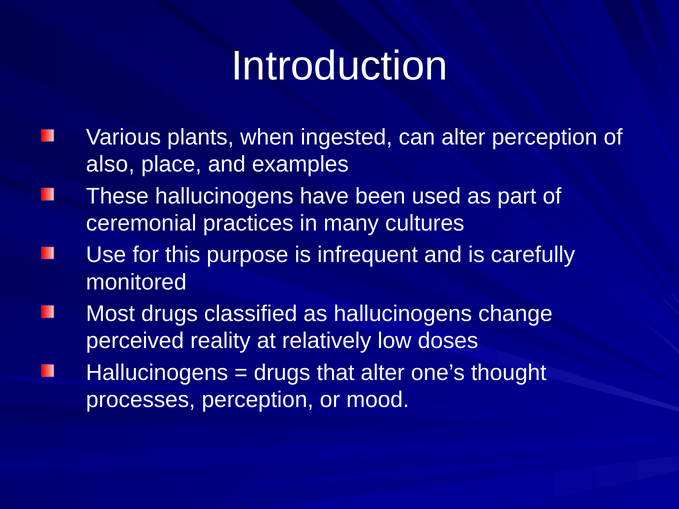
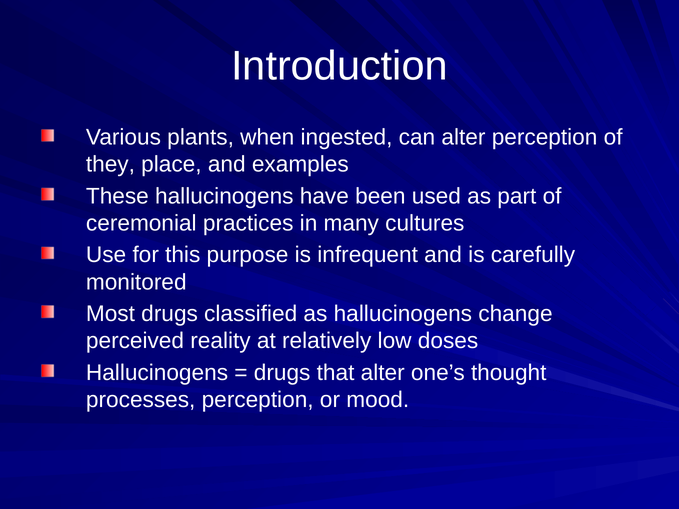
also: also -> they (110, 165)
